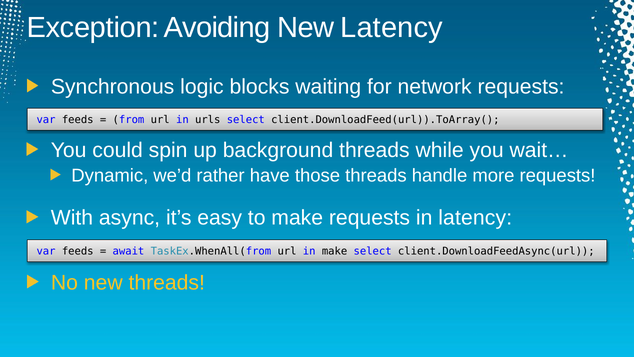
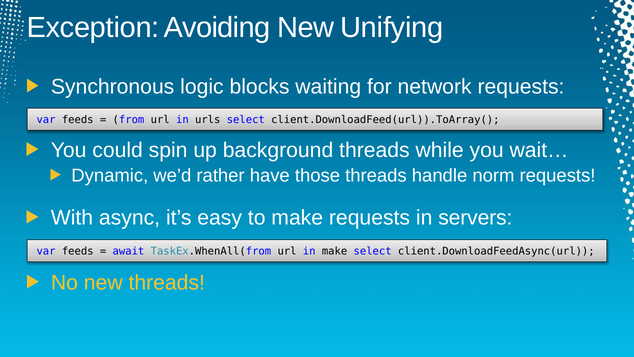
New Latency: Latency -> Unifying (392, 27)
more: more -> norm (493, 175)
in latency: latency -> servers (475, 218)
